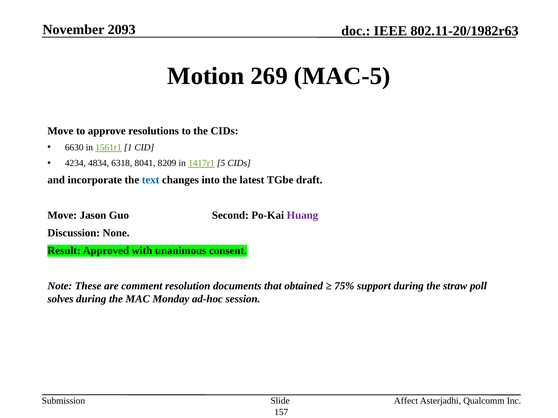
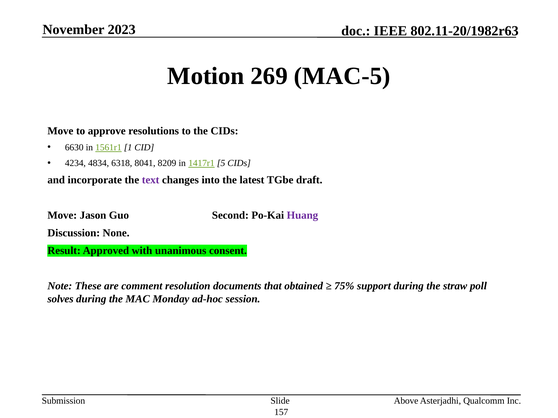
2093: 2093 -> 2023 (122, 30)
text colour: blue -> purple (151, 180)
Affect: Affect -> Above (406, 401)
